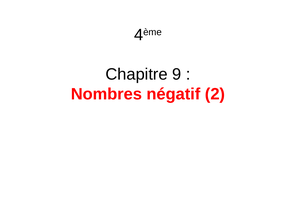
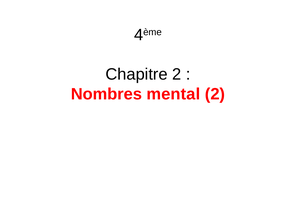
Chapitre 9: 9 -> 2 (177, 74)
négatif: négatif -> mental (173, 94)
